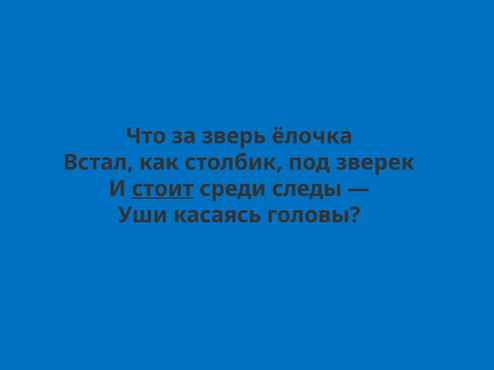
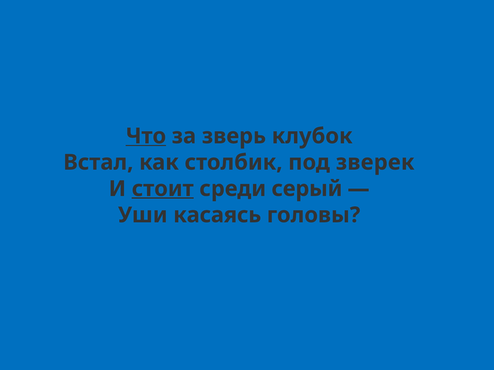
Что underline: none -> present (146, 136)
ёлочка: ёлочка -> клубок (312, 136)
следы: следы -> серый (307, 189)
